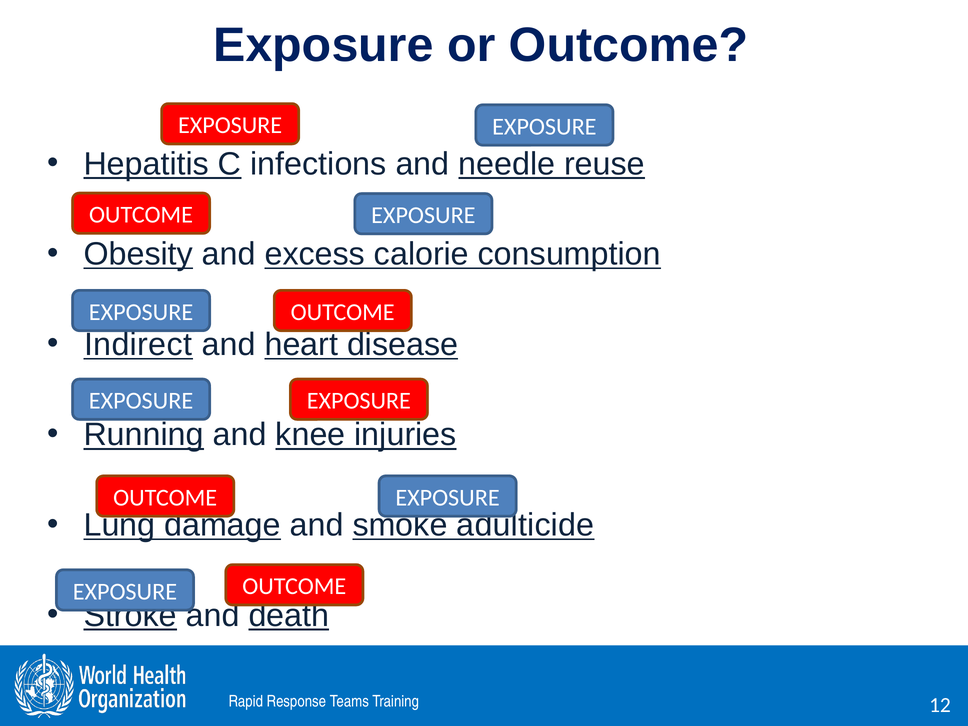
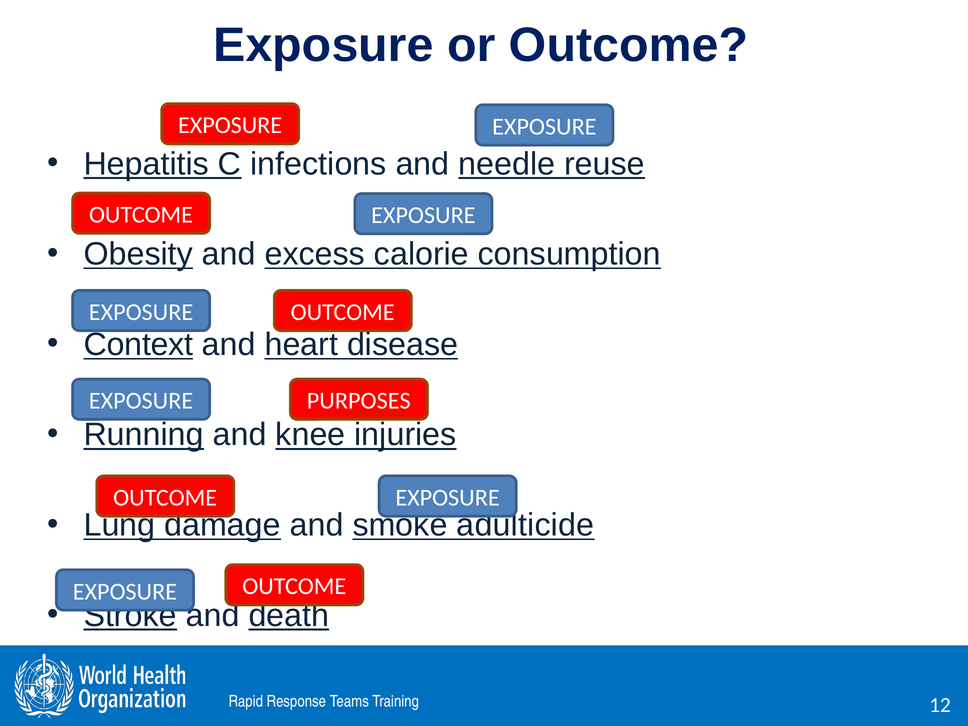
Indirect: Indirect -> Context (138, 344)
EXPOSURE: EXPOSURE -> PURPOSES (359, 401)
